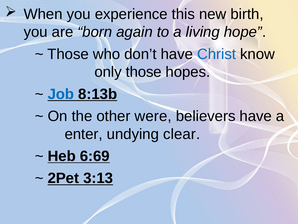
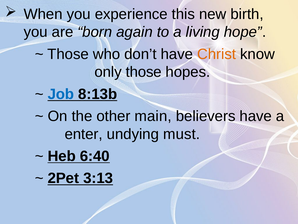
Christ colour: blue -> orange (217, 54)
were: were -> main (153, 116)
clear: clear -> must (182, 134)
6:69: 6:69 -> 6:40 (95, 156)
